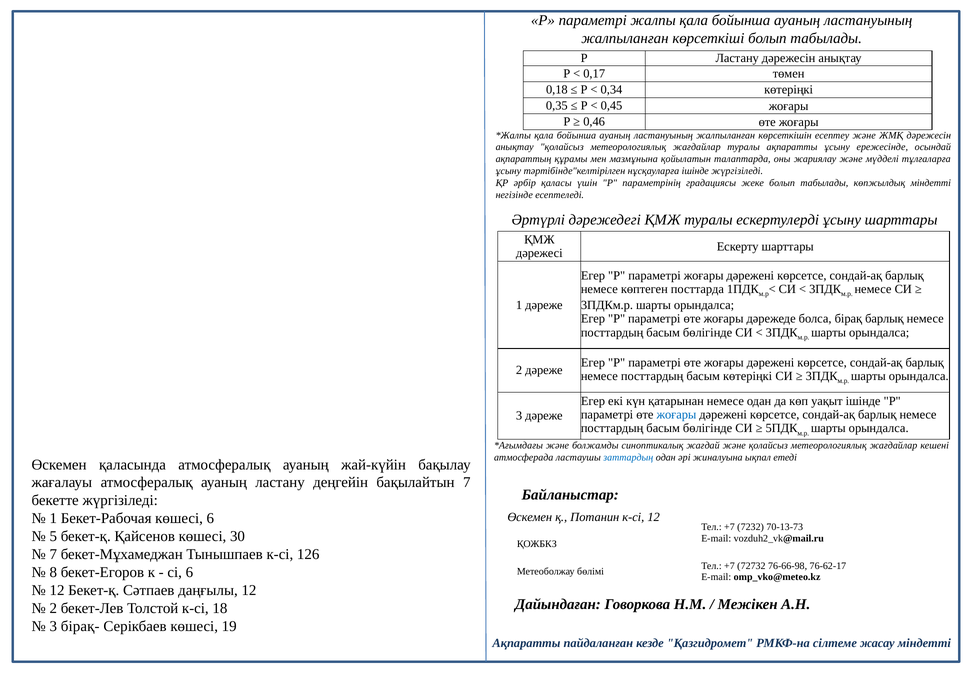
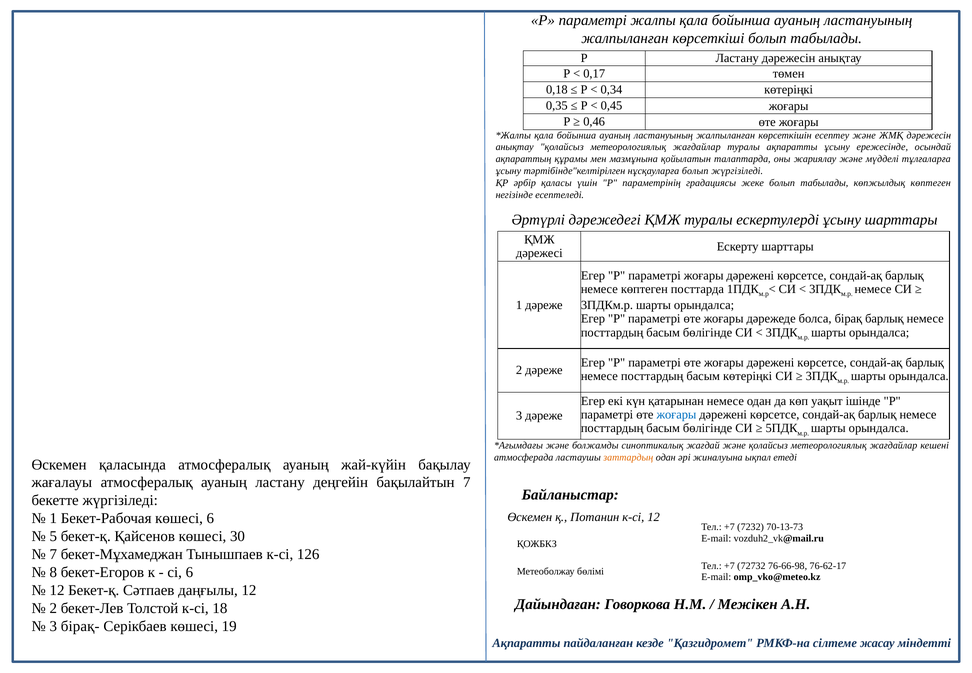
нұсқауларға ішінде: ішінде -> болып (695, 171)
көпжылдық міндетті: міндетті -> көптеген (931, 183)
заттардың colour: blue -> orange (628, 457)
